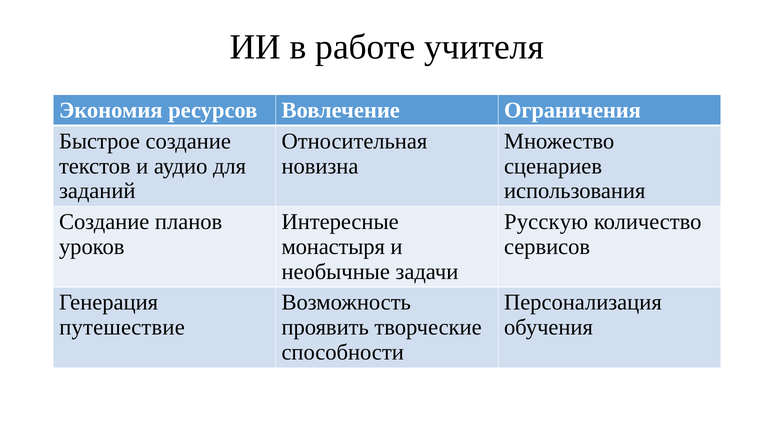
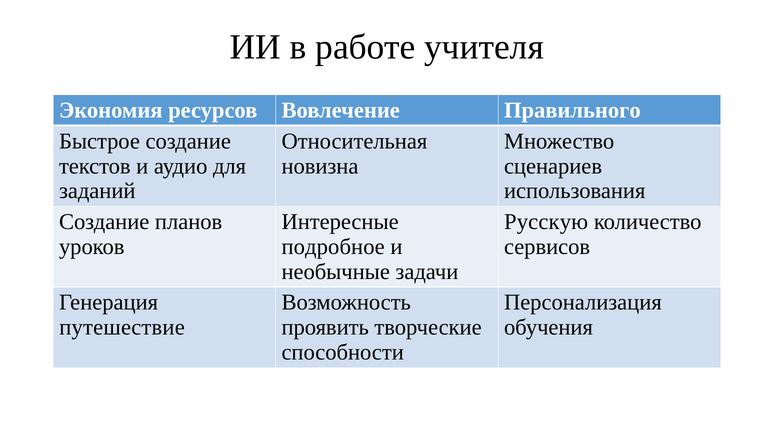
Ограничения: Ограничения -> Правильного (572, 110)
монастыря: монастыря -> подробное (333, 247)
